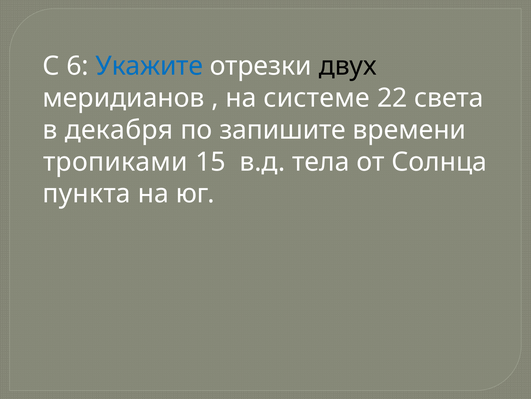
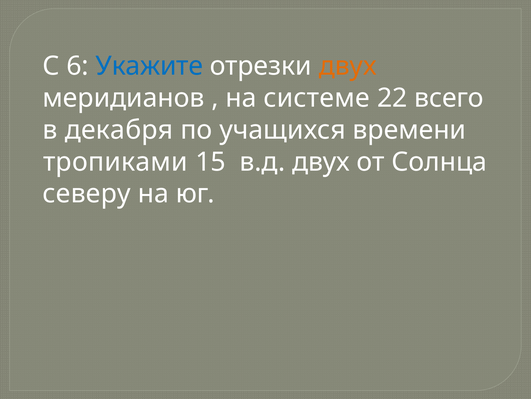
двух colour: black -> orange (348, 66)
света: света -> всего (449, 98)
запишите: запишите -> учащихся (283, 130)
в.д тела: тела -> двух (321, 162)
пункта: пункта -> северу (87, 193)
